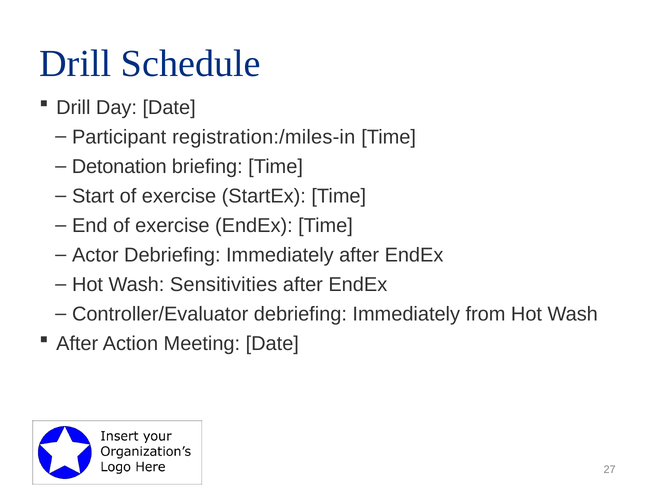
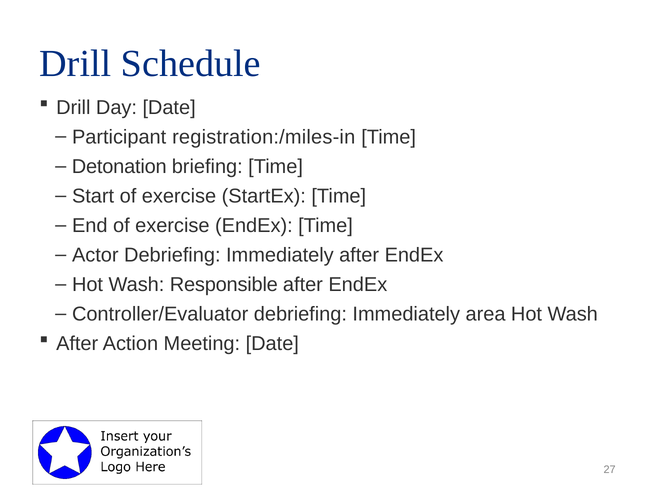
Sensitivities: Sensitivities -> Responsible (224, 284)
from: from -> area (486, 314)
